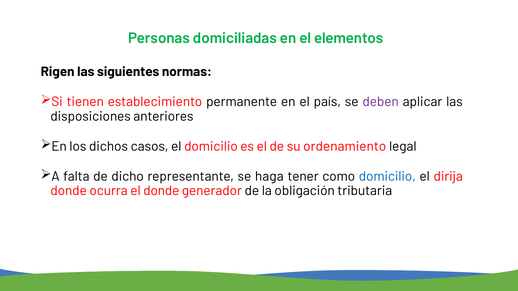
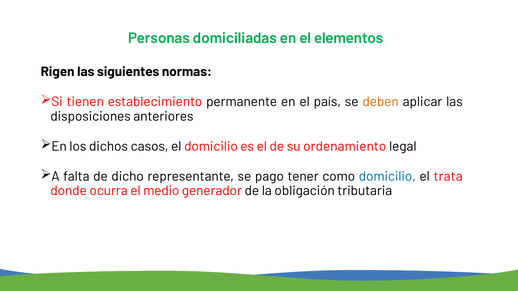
deben colour: purple -> orange (381, 102)
haga: haga -> pago (269, 176)
dirija: dirija -> trata (448, 176)
el donde: donde -> medio (161, 191)
